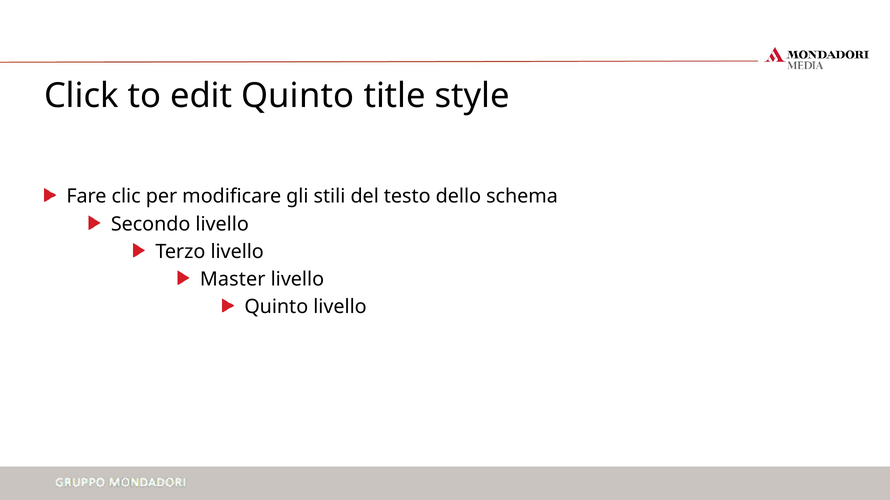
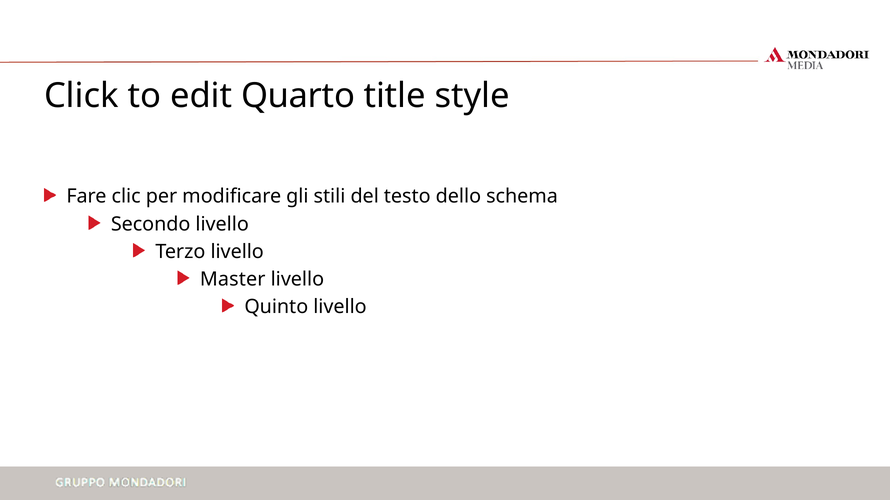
edit Quinto: Quinto -> Quarto (298, 96)
